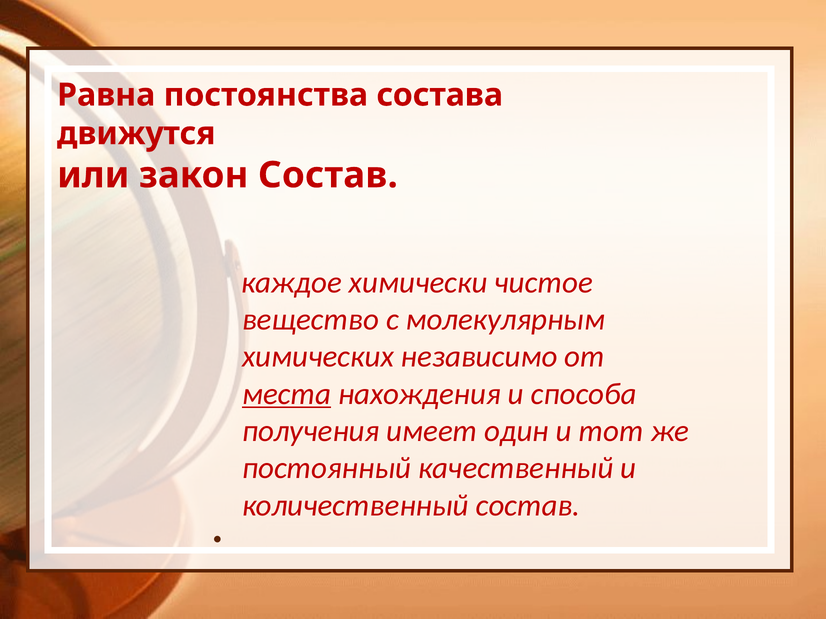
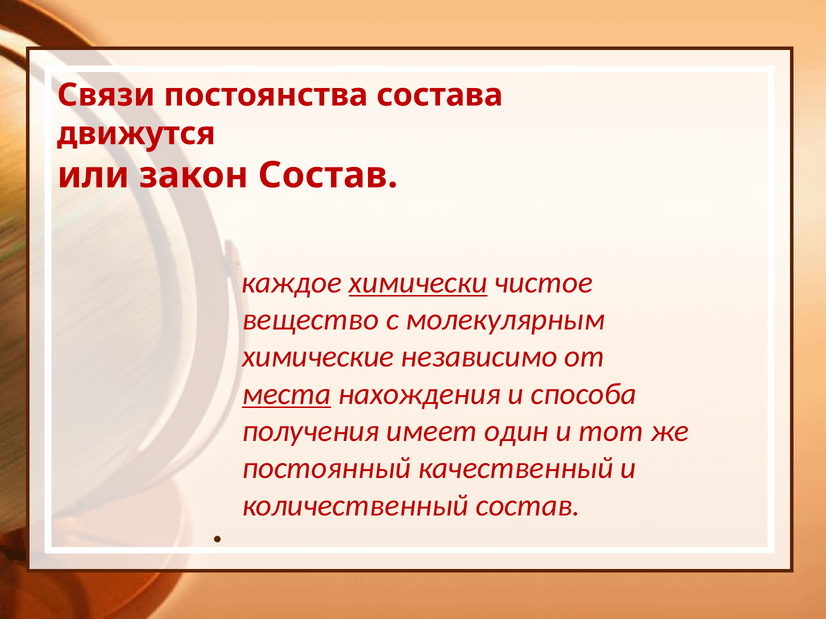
Равна: Равна -> Связи (106, 95)
химически underline: none -> present (418, 283)
химических: химических -> химические (318, 357)
